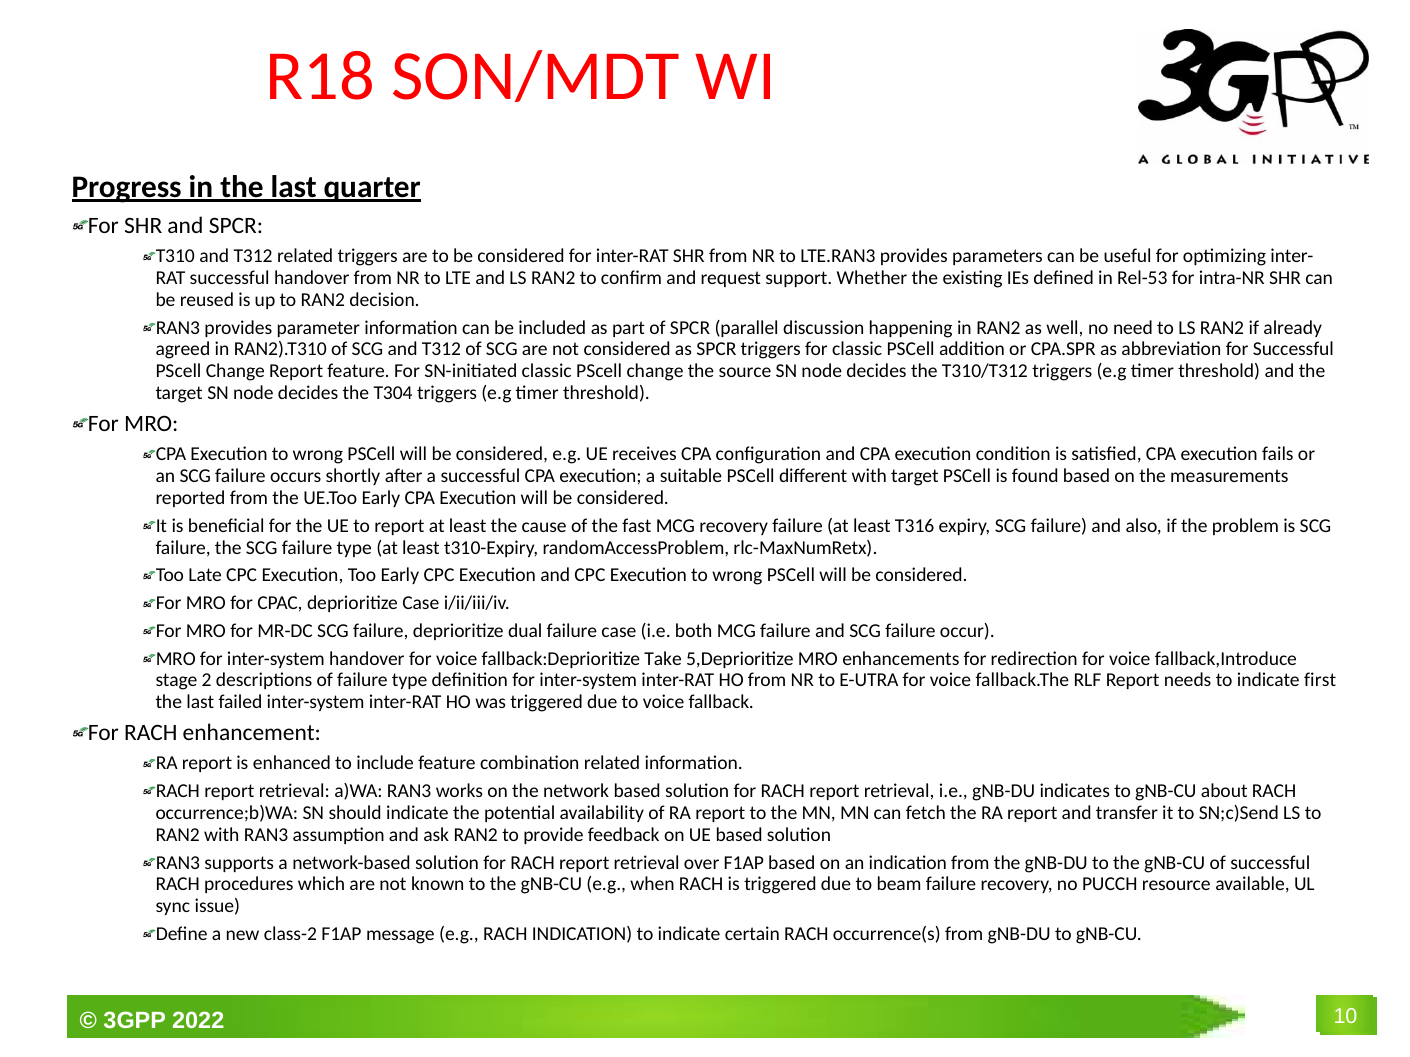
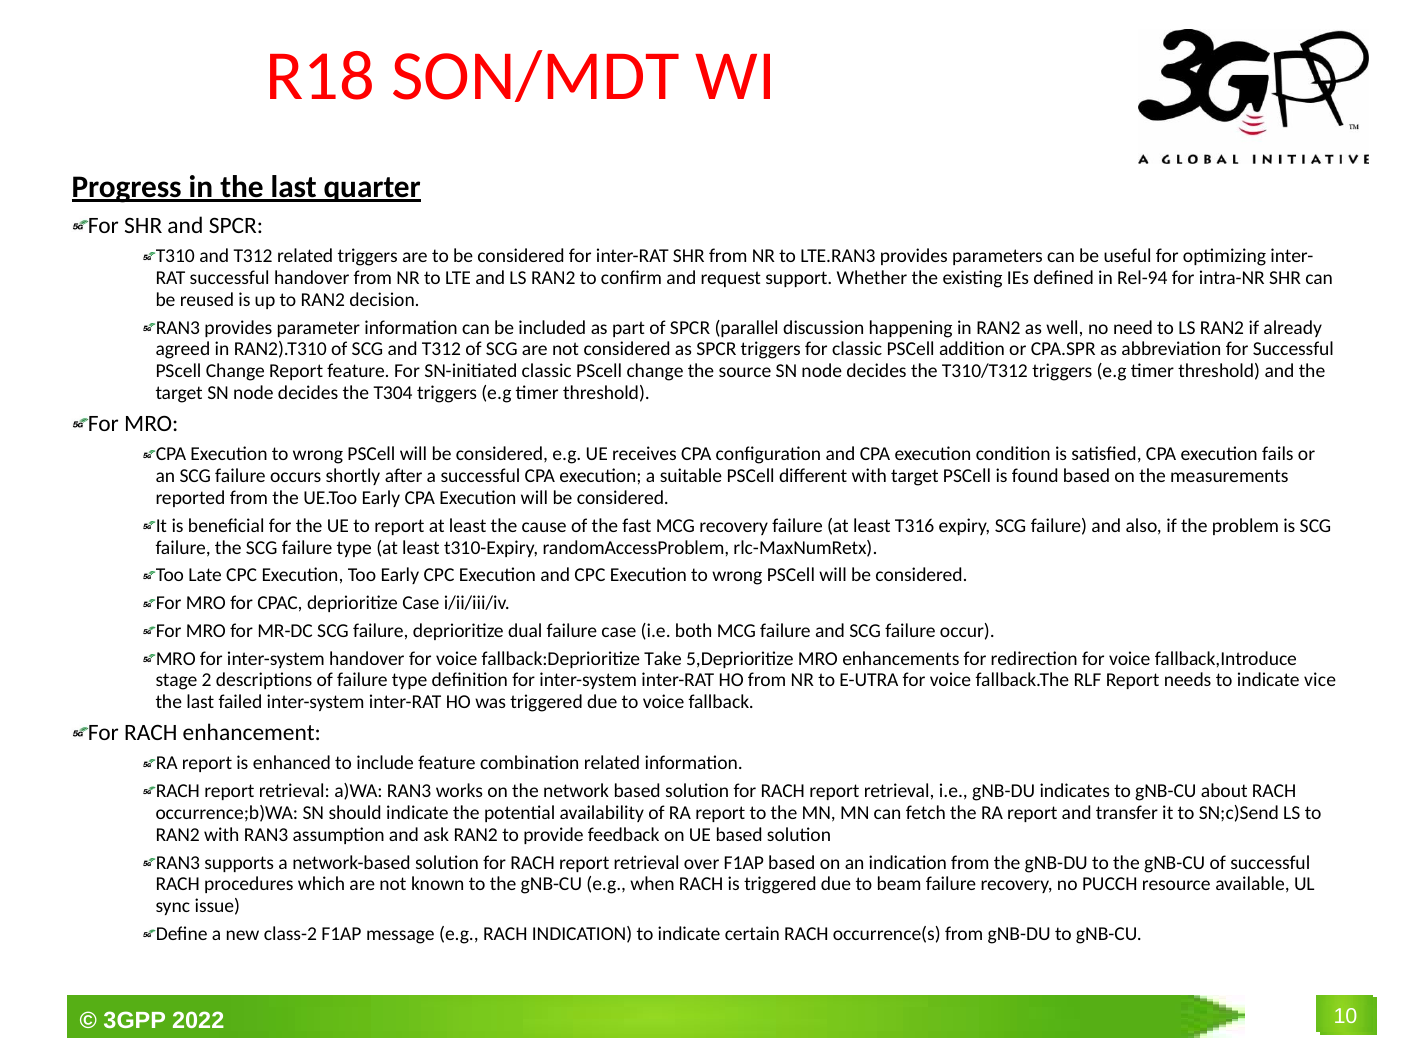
Rel-53: Rel-53 -> Rel-94 (1142, 278)
first: first -> vice (1320, 681)
